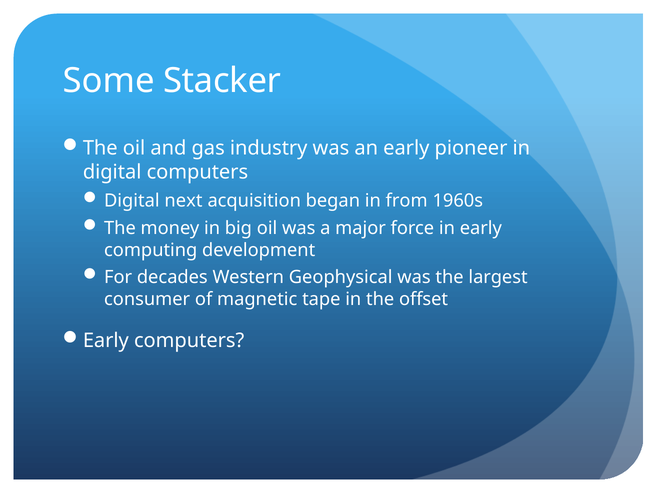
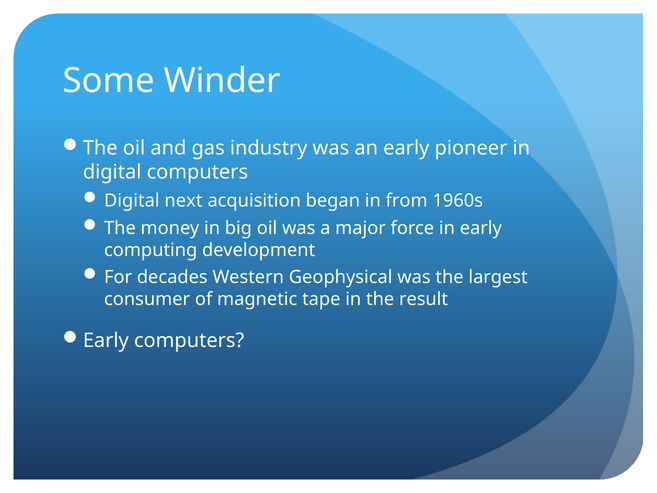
Stacker: Stacker -> Winder (222, 81)
offset: offset -> result (424, 299)
